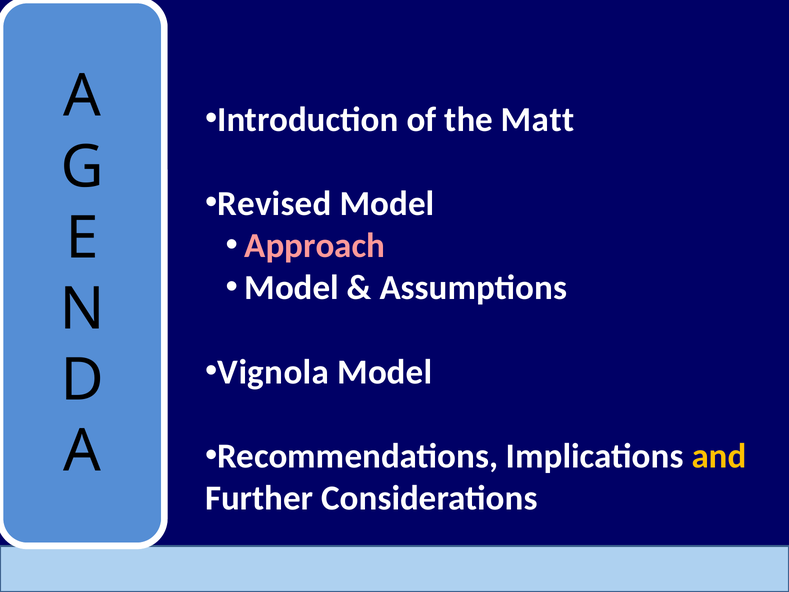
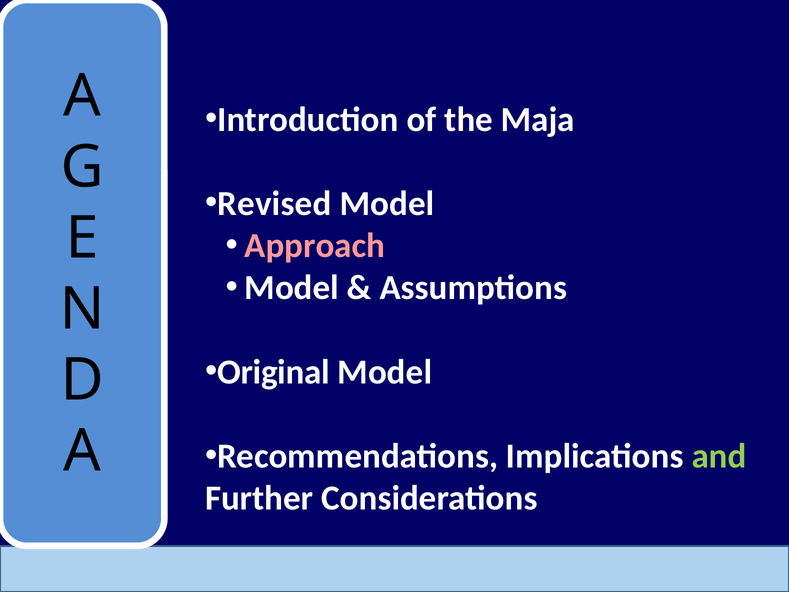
Matt: Matt -> Maja (538, 119)
Vignola: Vignola -> Original (274, 372)
and colour: yellow -> light green (719, 456)
